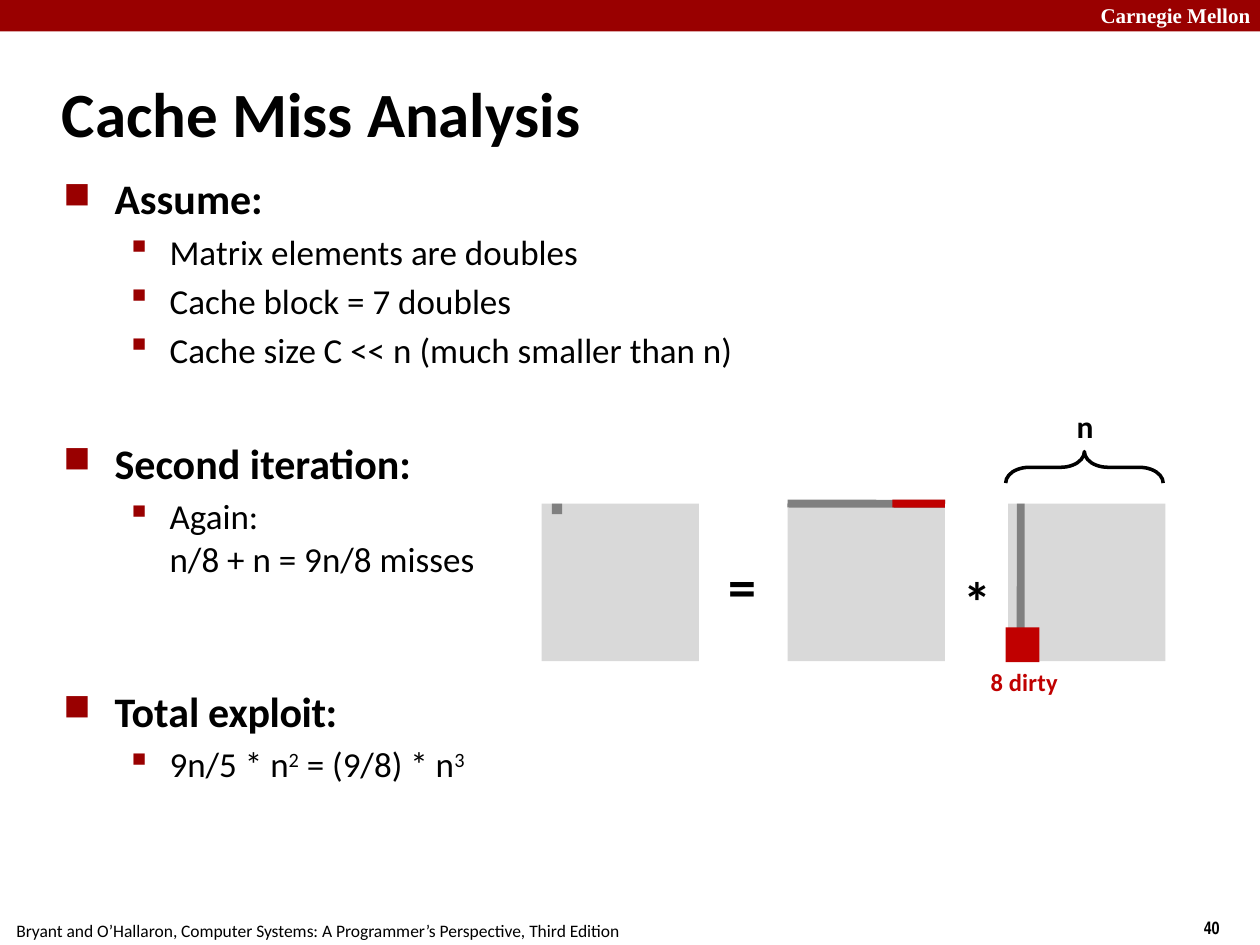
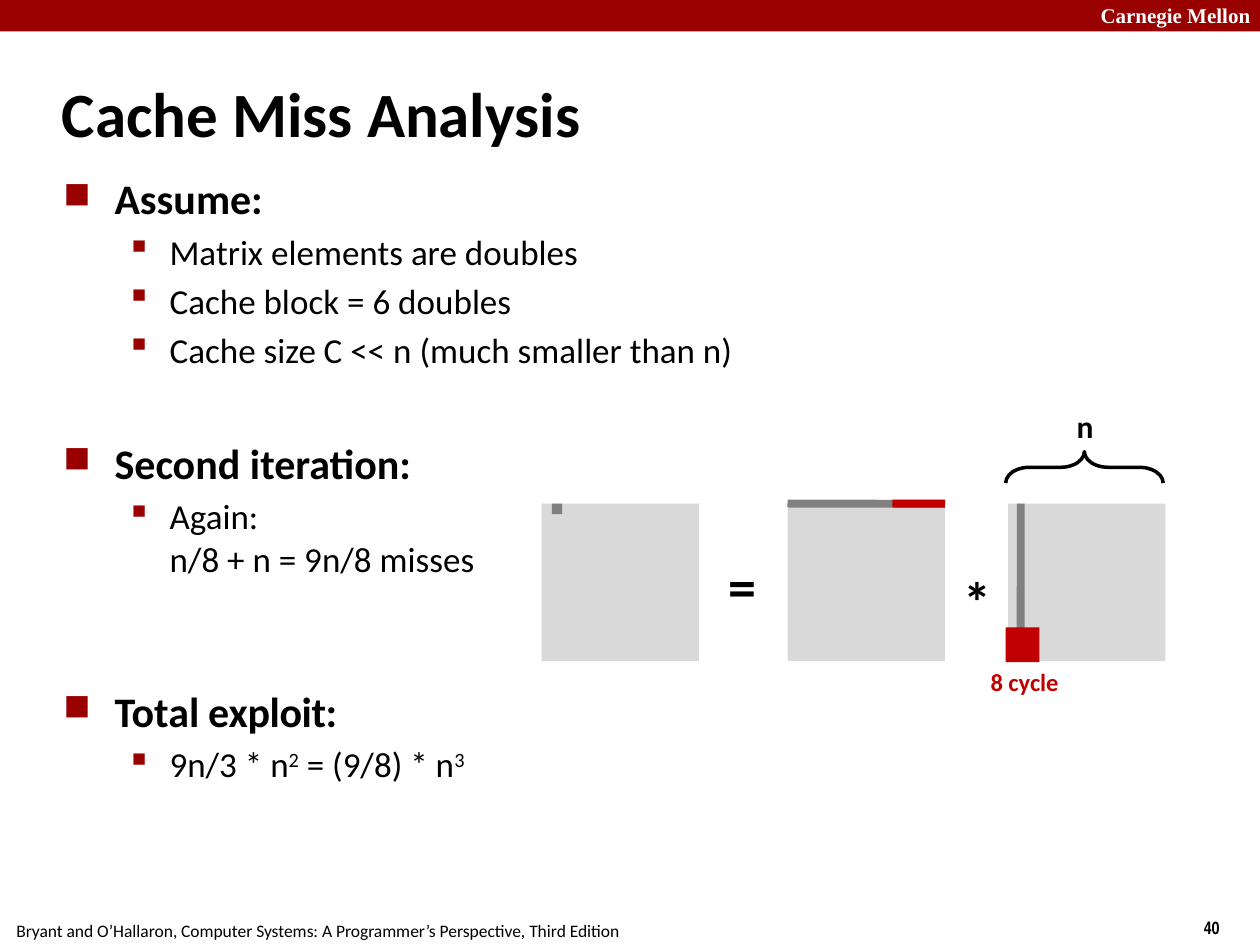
7: 7 -> 6 (381, 303)
dirty: dirty -> cycle (1033, 684)
9n/5: 9n/5 -> 9n/3 (203, 766)
